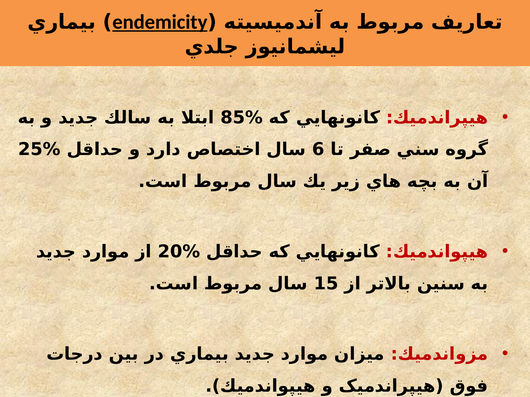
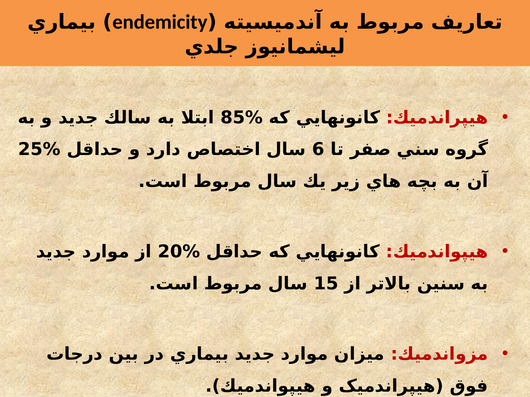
endemicity underline: present -> none (160, 22)
